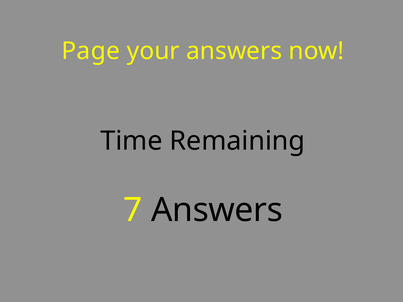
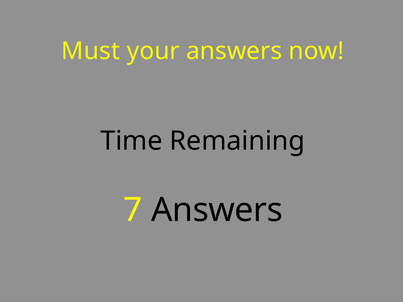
Page: Page -> Must (91, 51)
